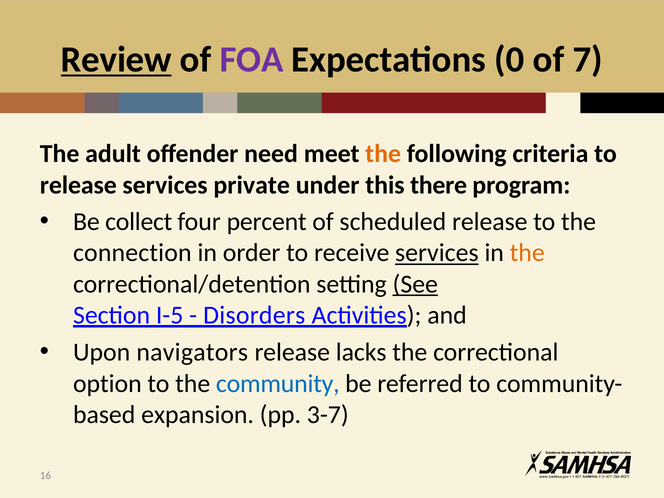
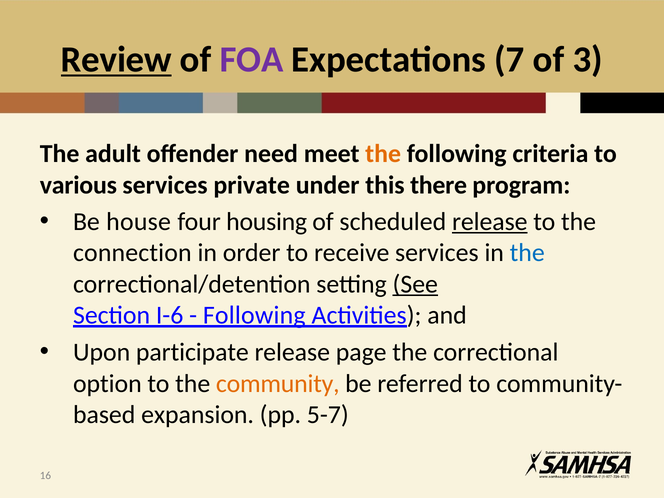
0: 0 -> 7 (509, 60)
7: 7 -> 3 (588, 60)
release: release -> various (78, 185)
collect: collect -> house (139, 222)
percent: percent -> housing (267, 222)
release underline: none -> present (490, 222)
services underline: present -> none (437, 253)
the colour: orange -> blue (527, 253)
I-5: I-5 -> I-6 (170, 315)
Disorders: Disorders -> Following (254, 315)
navigators: navigators -> participate (192, 352)
lacks: lacks -> page (361, 352)
community colour: blue -> orange (278, 384)
3-7: 3-7 -> 5-7 (328, 415)
